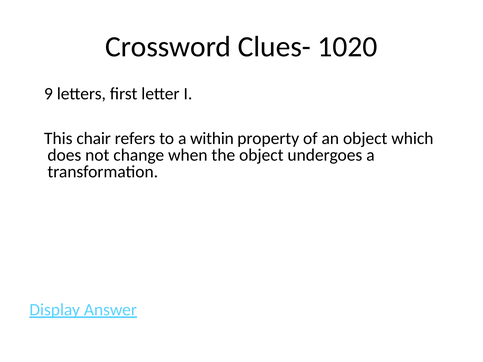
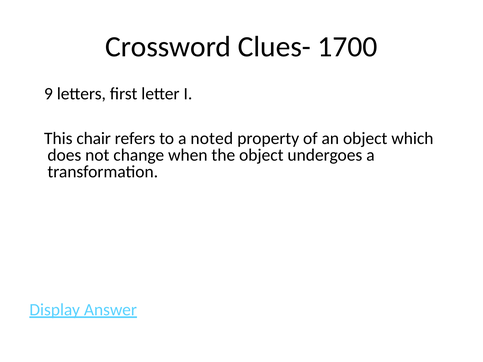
1020: 1020 -> 1700 (347, 47)
within: within -> noted (212, 138)
